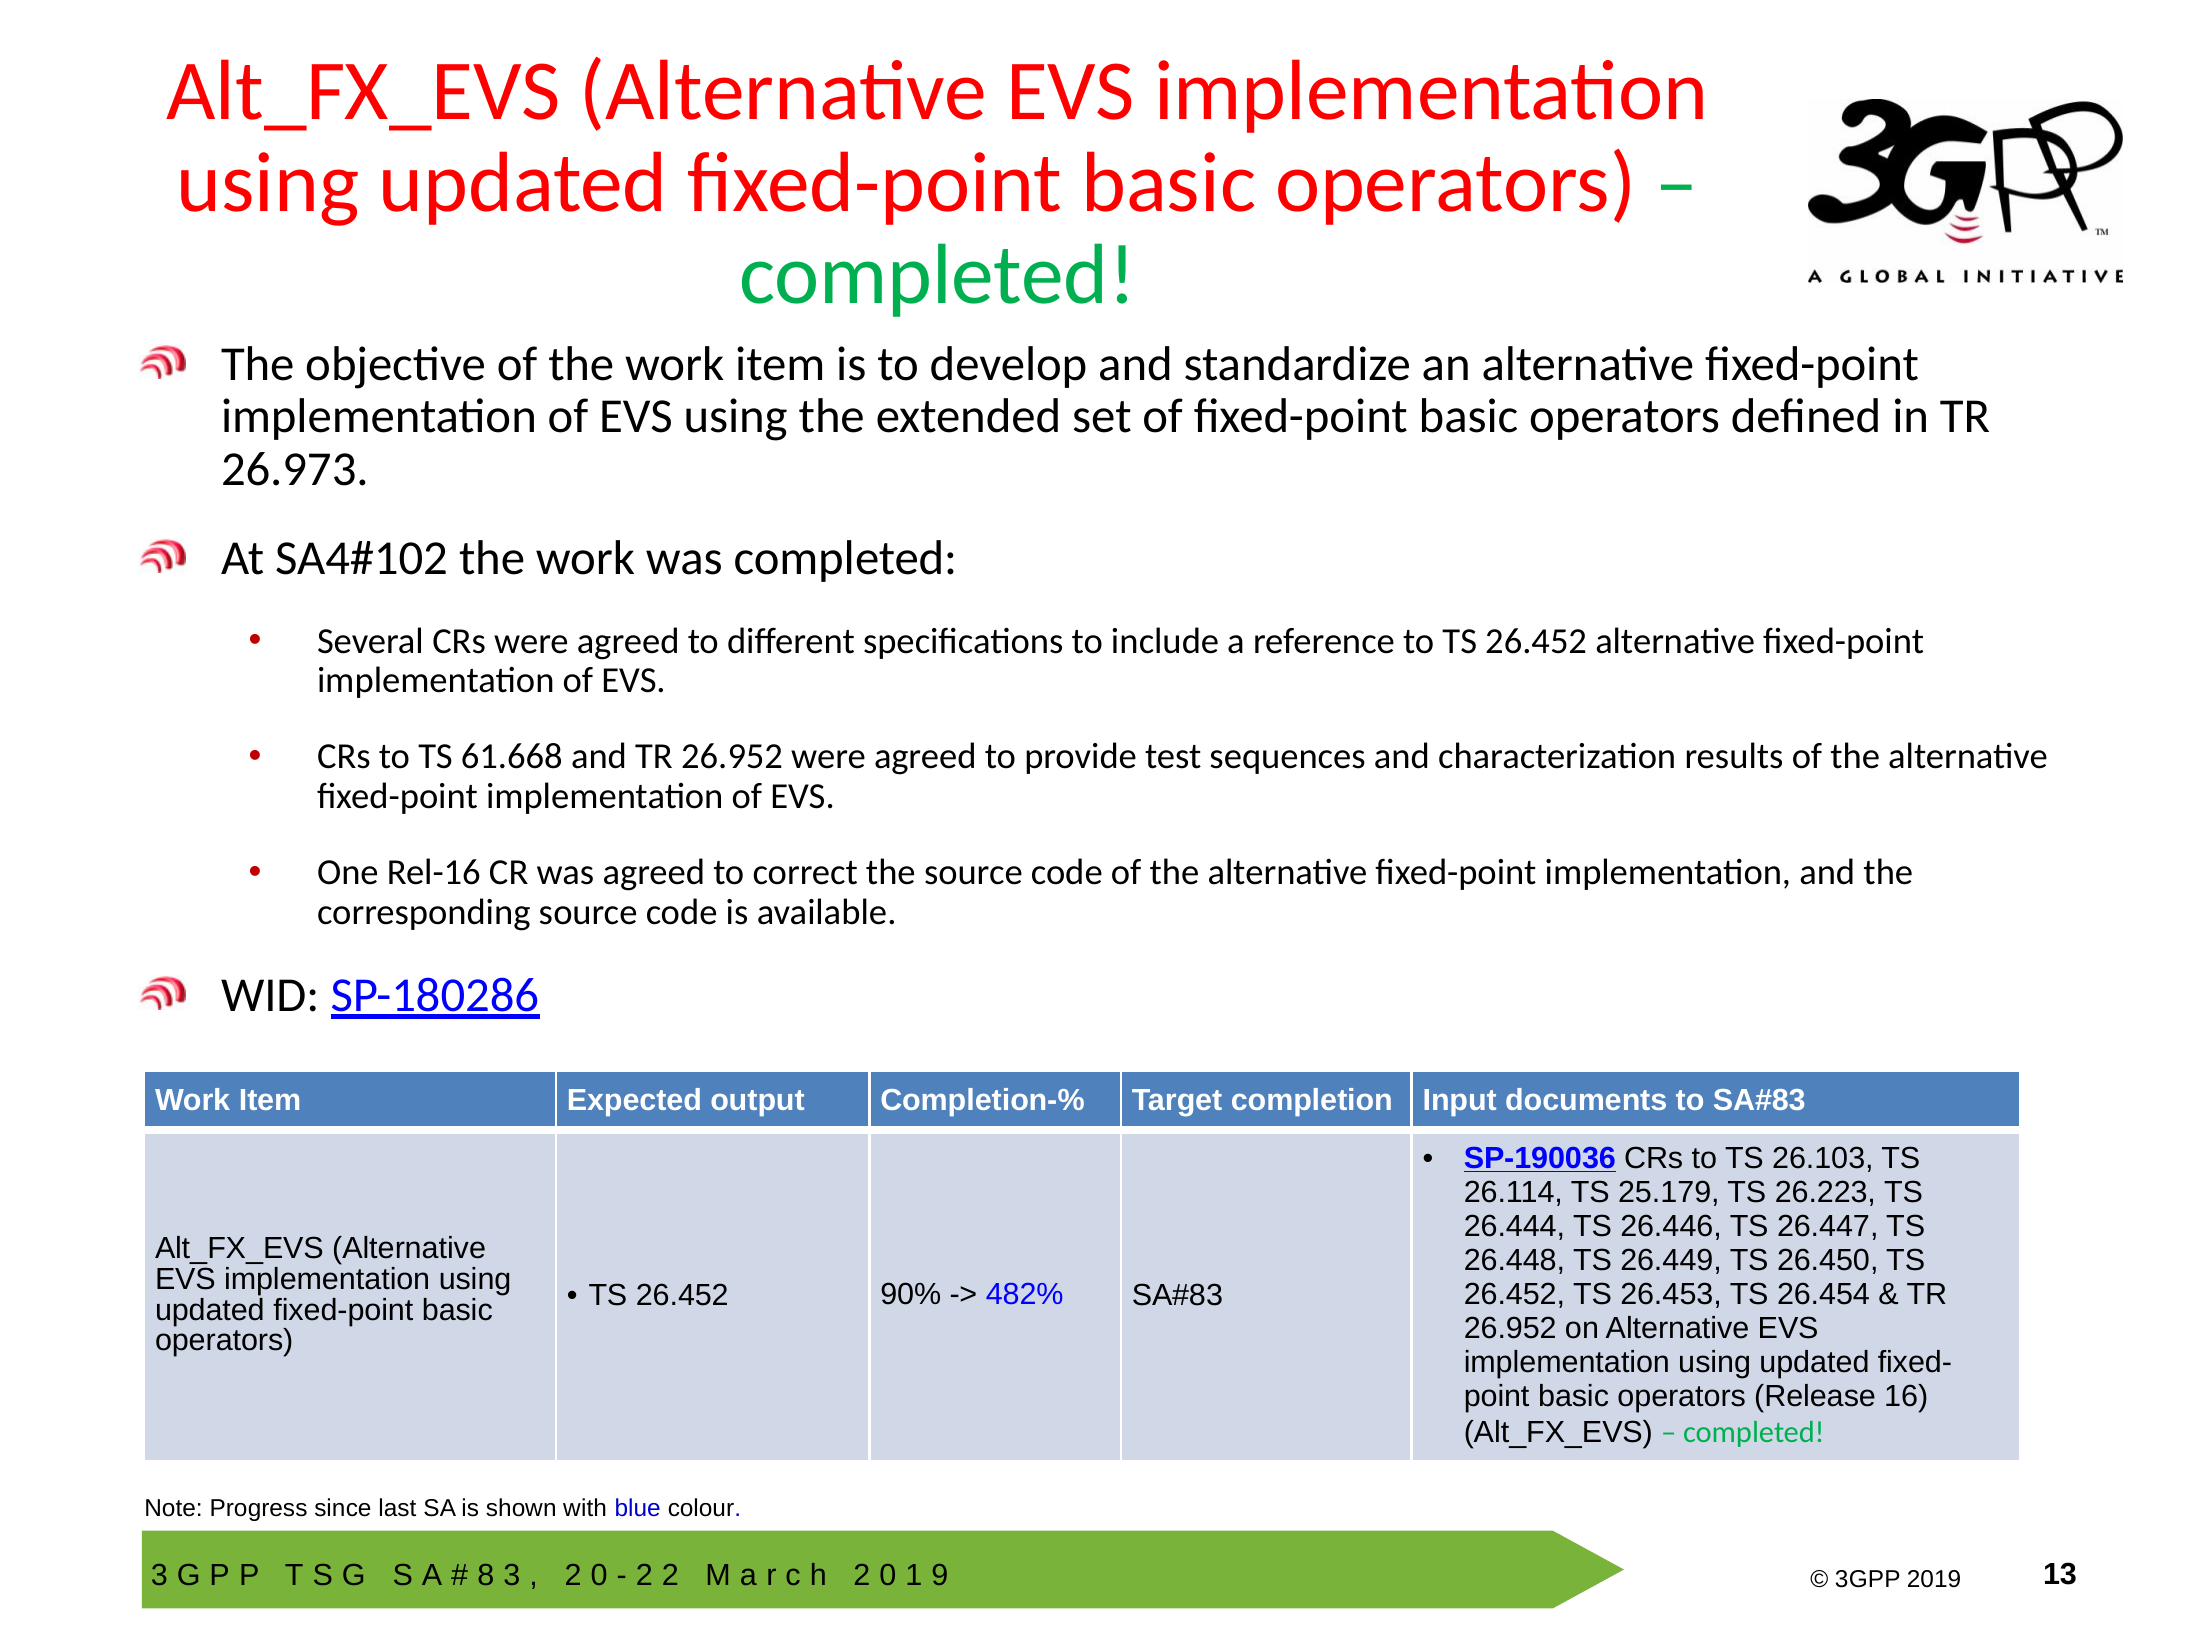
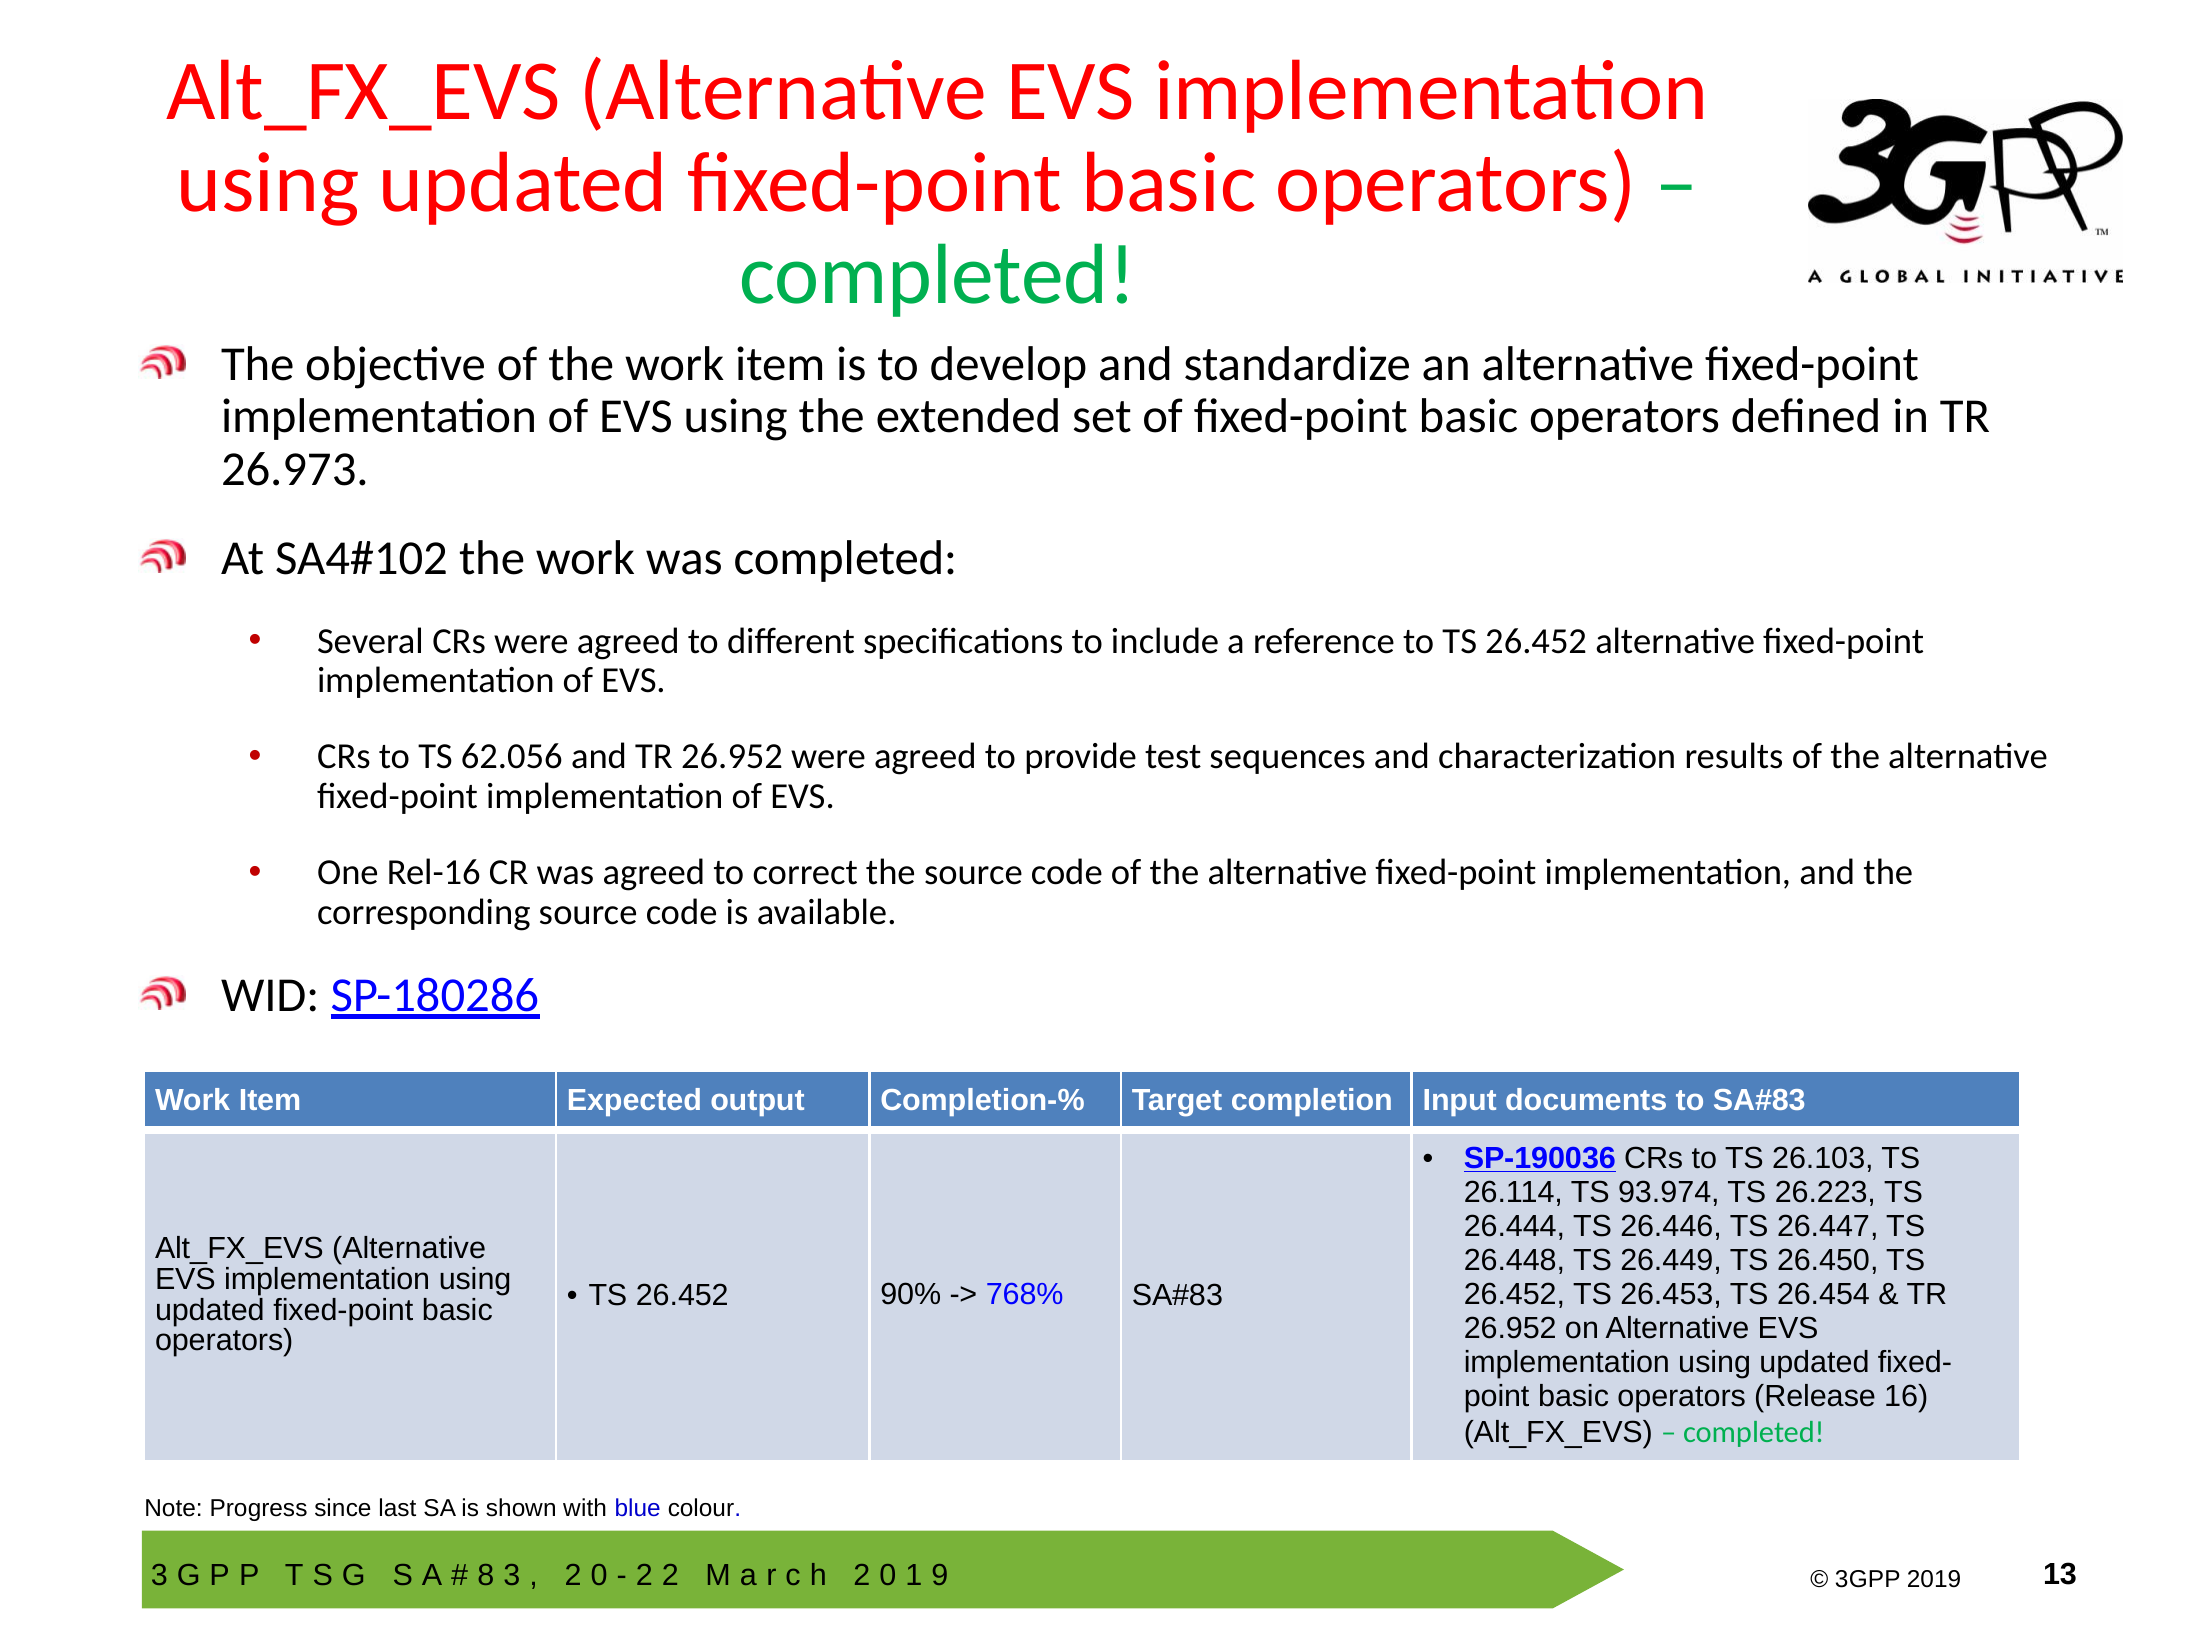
61.668: 61.668 -> 62.056 (512, 757)
25.179: 25.179 -> 93.974 (1669, 1193)
482%: 482% -> 768% (1025, 1295)
